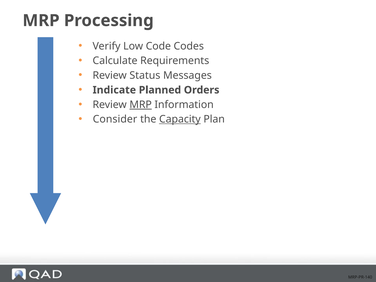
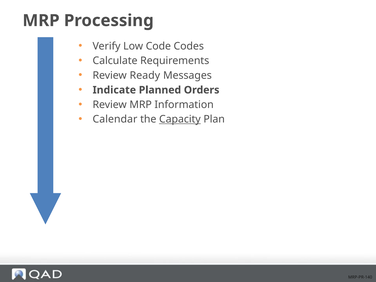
Status: Status -> Ready (145, 75)
MRP underline: present -> none (141, 105)
Consider: Consider -> Calendar (115, 119)
